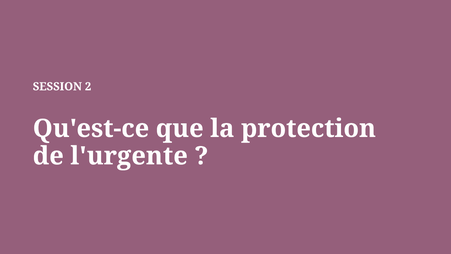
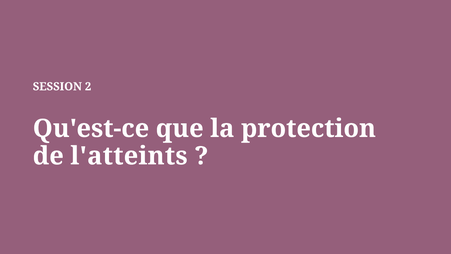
l'urgente: l'urgente -> l'atteints (129, 156)
